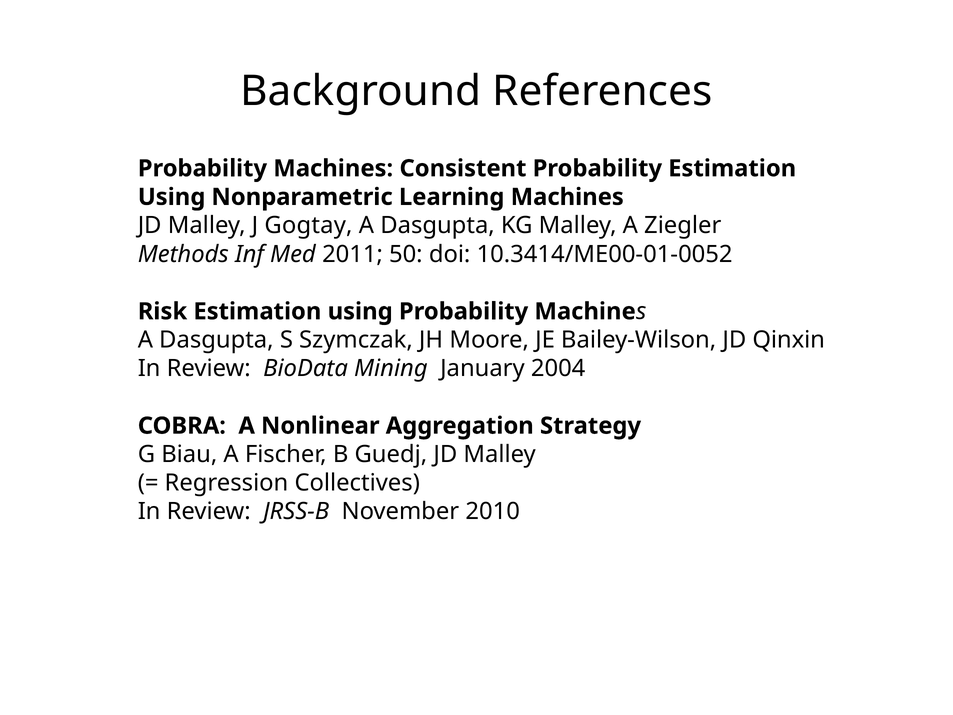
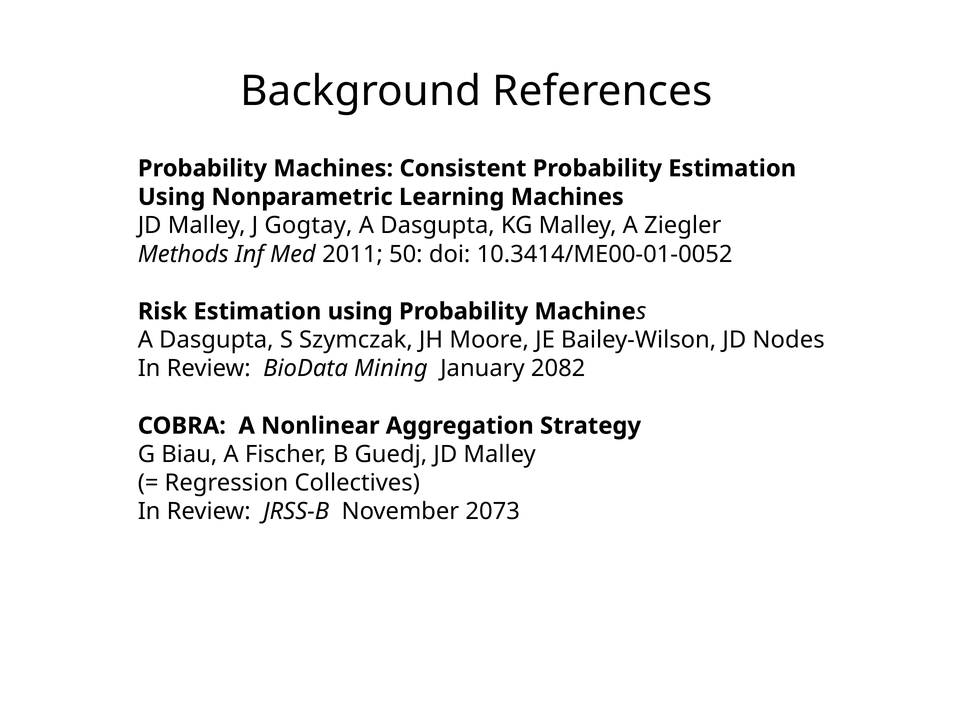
Qinxin: Qinxin -> Nodes (789, 340)
2004: 2004 -> 2082 (558, 368)
2010: 2010 -> 2073 (493, 511)
